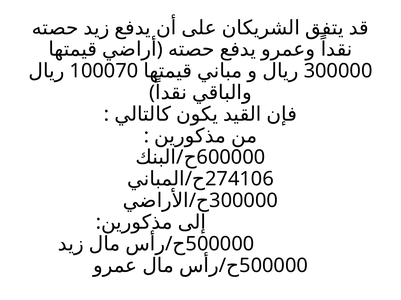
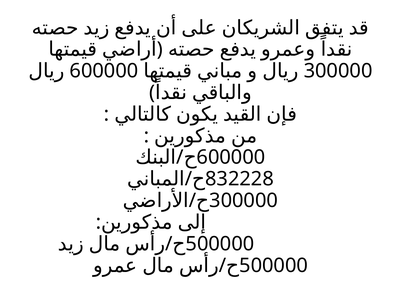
100070: 100070 -> 600000 (104, 71)
274106: 274106 -> 832228 (239, 179)
